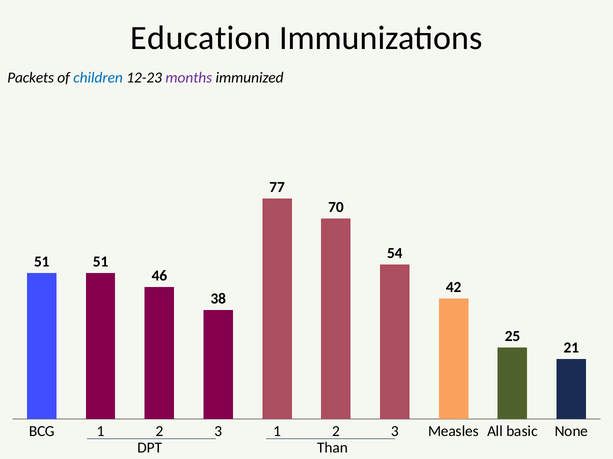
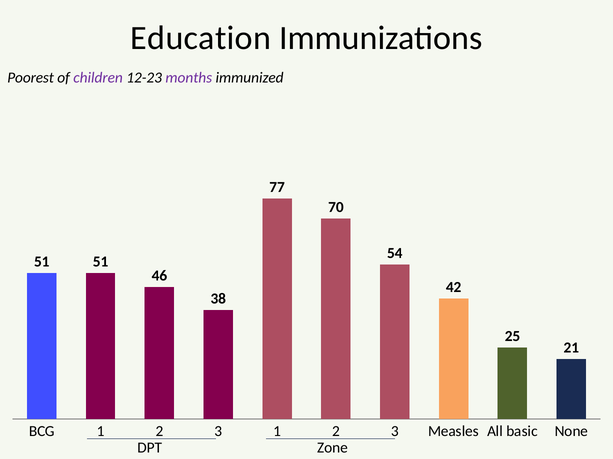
Packets: Packets -> Poorest (31, 78)
children colour: blue -> purple (98, 78)
Than: Than -> Zone (332, 448)
